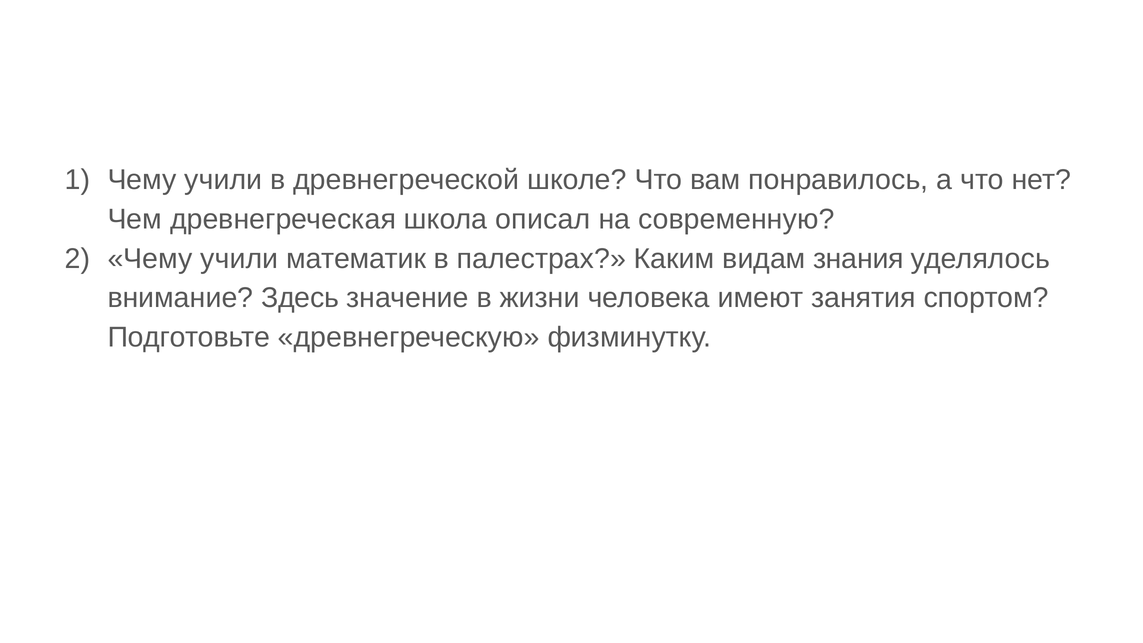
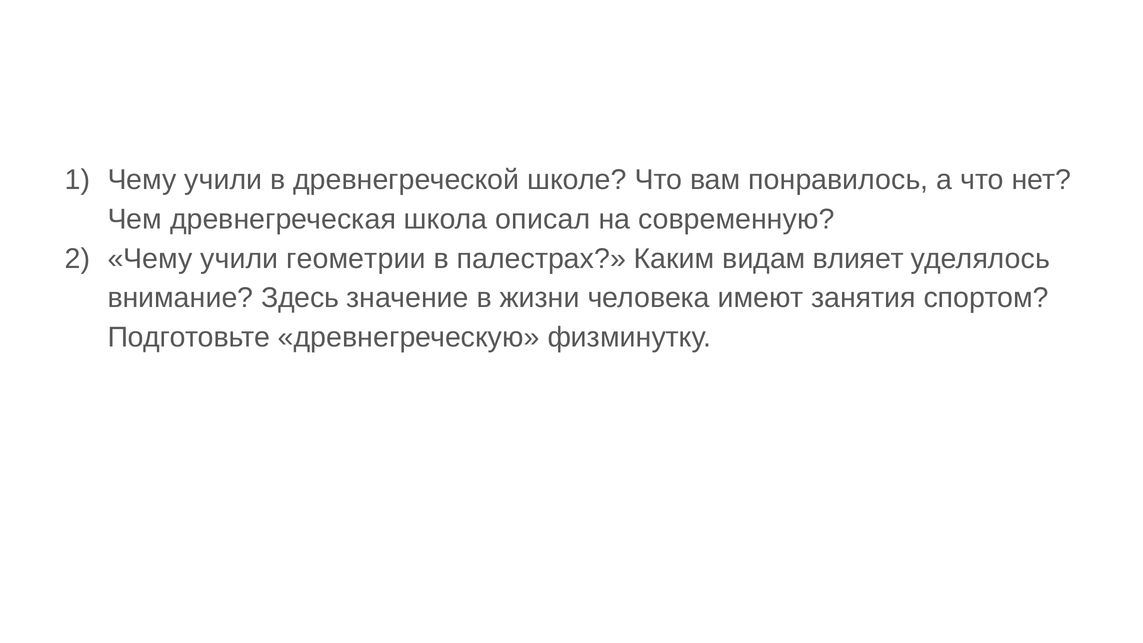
математик: математик -> геометрии (356, 259)
знания: знания -> влияет (858, 259)
